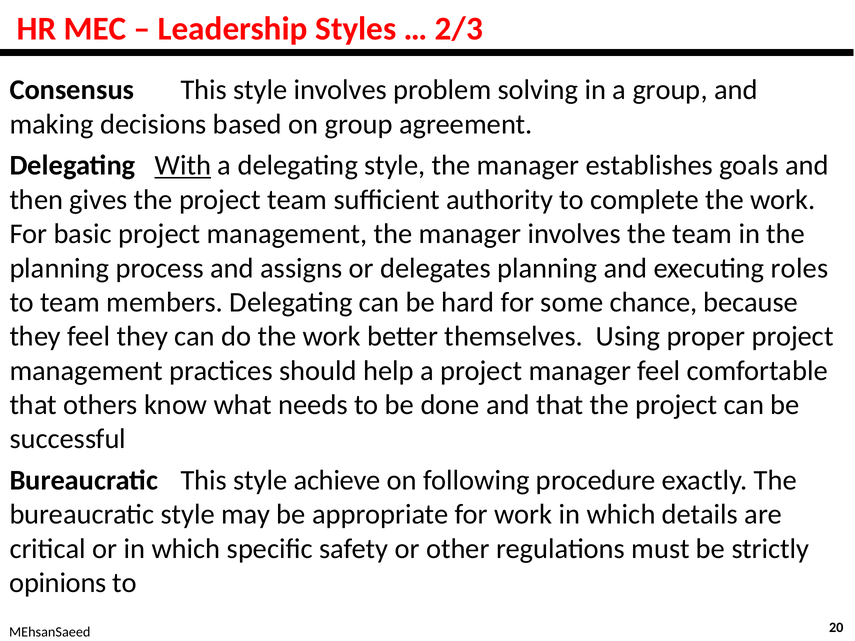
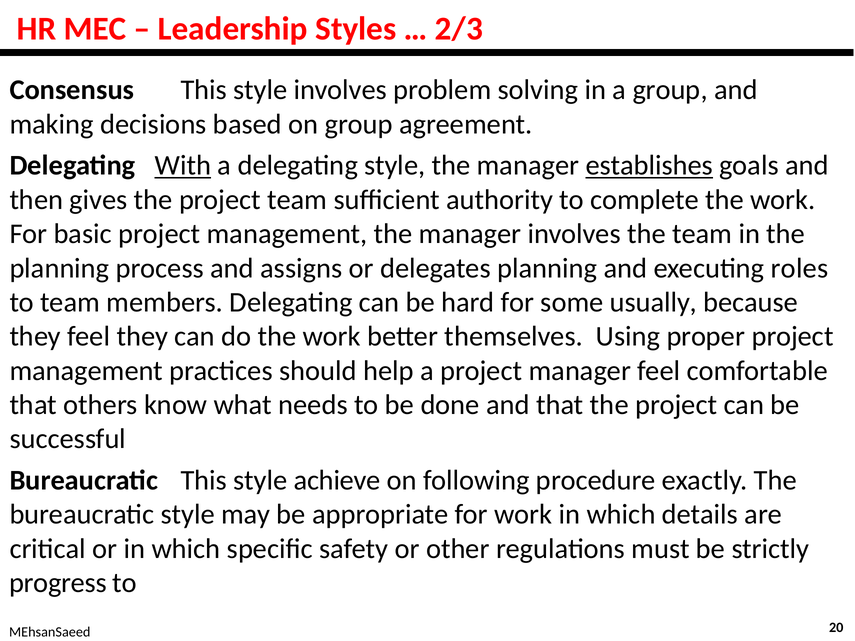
establishes underline: none -> present (649, 166)
chance: chance -> usually (653, 302)
opinions: opinions -> progress (58, 583)
